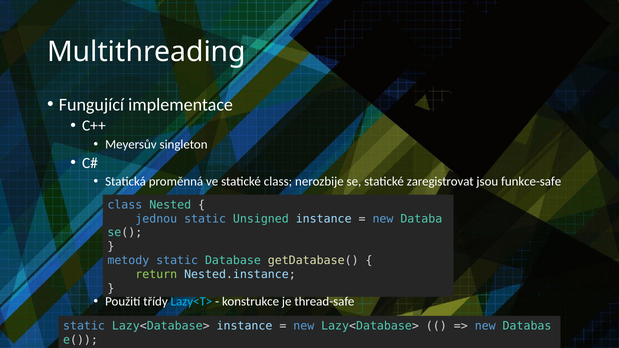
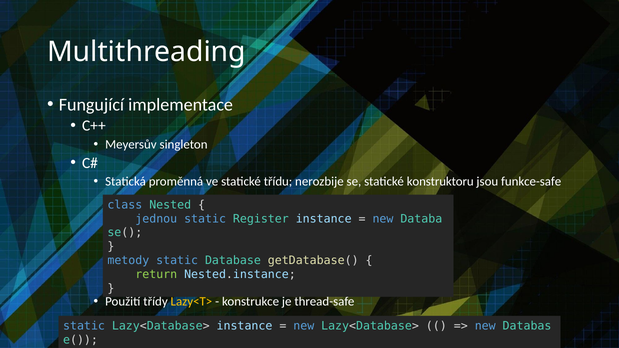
statické class: class -> třídu (278, 182)
zaregistrovat: zaregistrovat -> konstruktoru (440, 182)
Unsigned: Unsigned -> Register (261, 219)
Lazy<T> colour: light blue -> yellow (191, 302)
